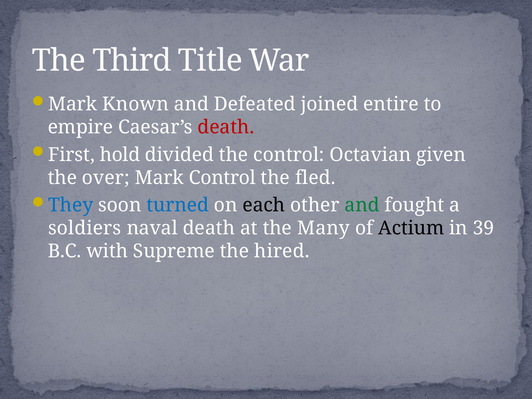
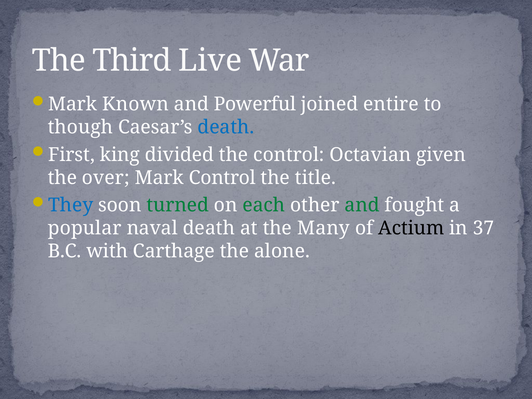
Title: Title -> Live (210, 61)
Defeated: Defeated -> Powerful (255, 104)
empire: empire -> though (80, 127)
death colour: red -> blue (226, 127)
hold: hold -> king (120, 155)
fled: fled -> title (315, 178)
turned colour: blue -> green (178, 205)
each colour: black -> green (264, 205)
soldiers: soldiers -> popular (85, 228)
39: 39 -> 37 (483, 228)
Supreme: Supreme -> Carthage (174, 251)
hired: hired -> alone (282, 251)
